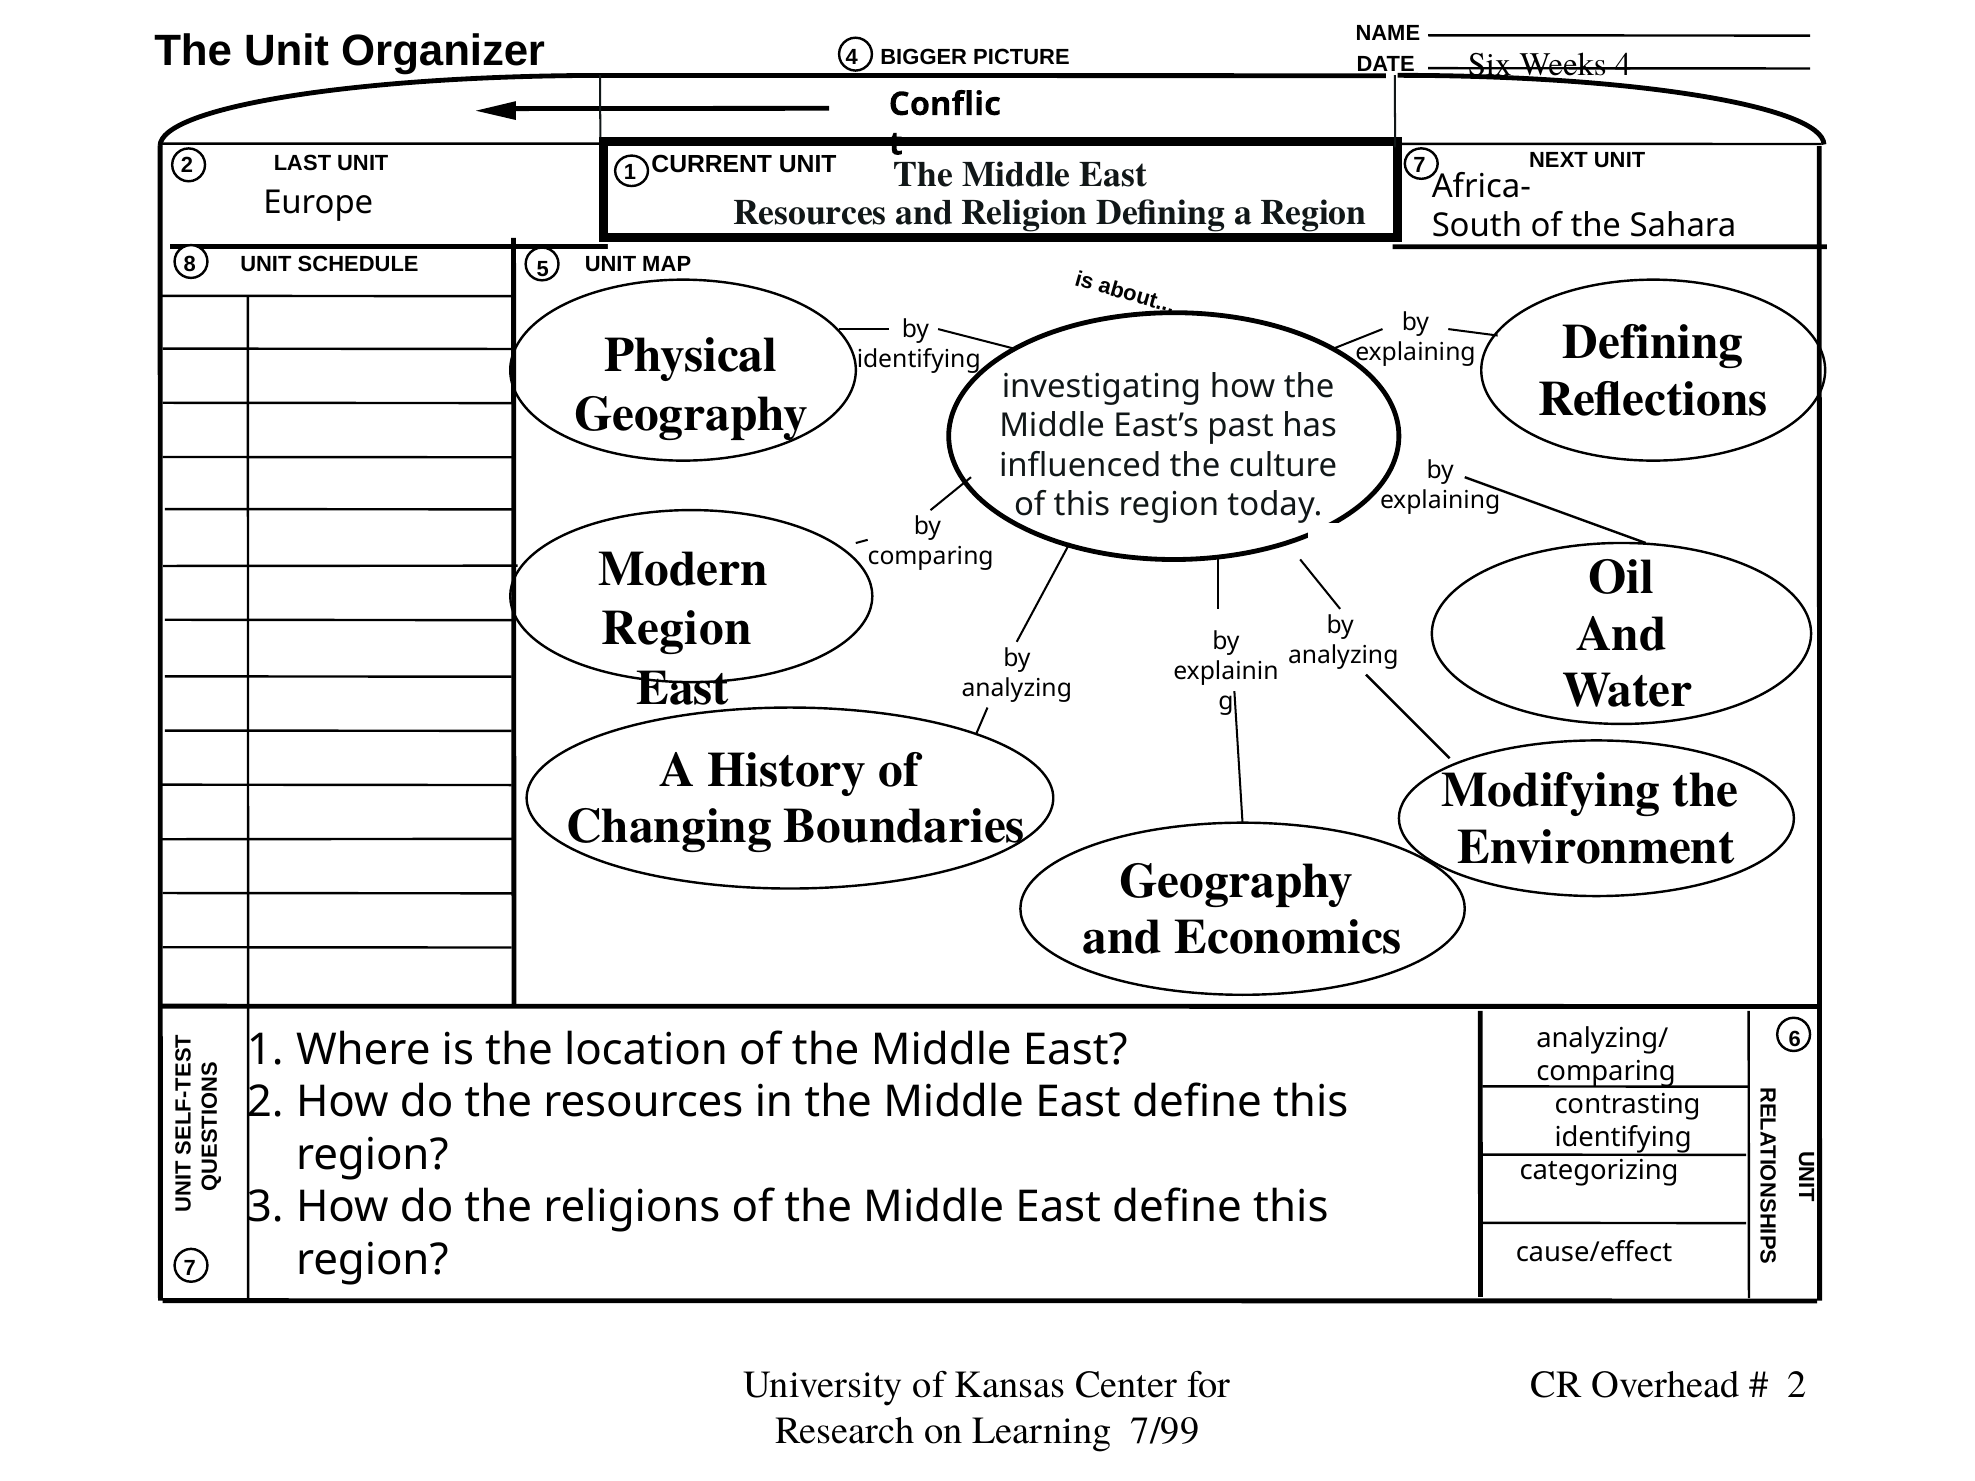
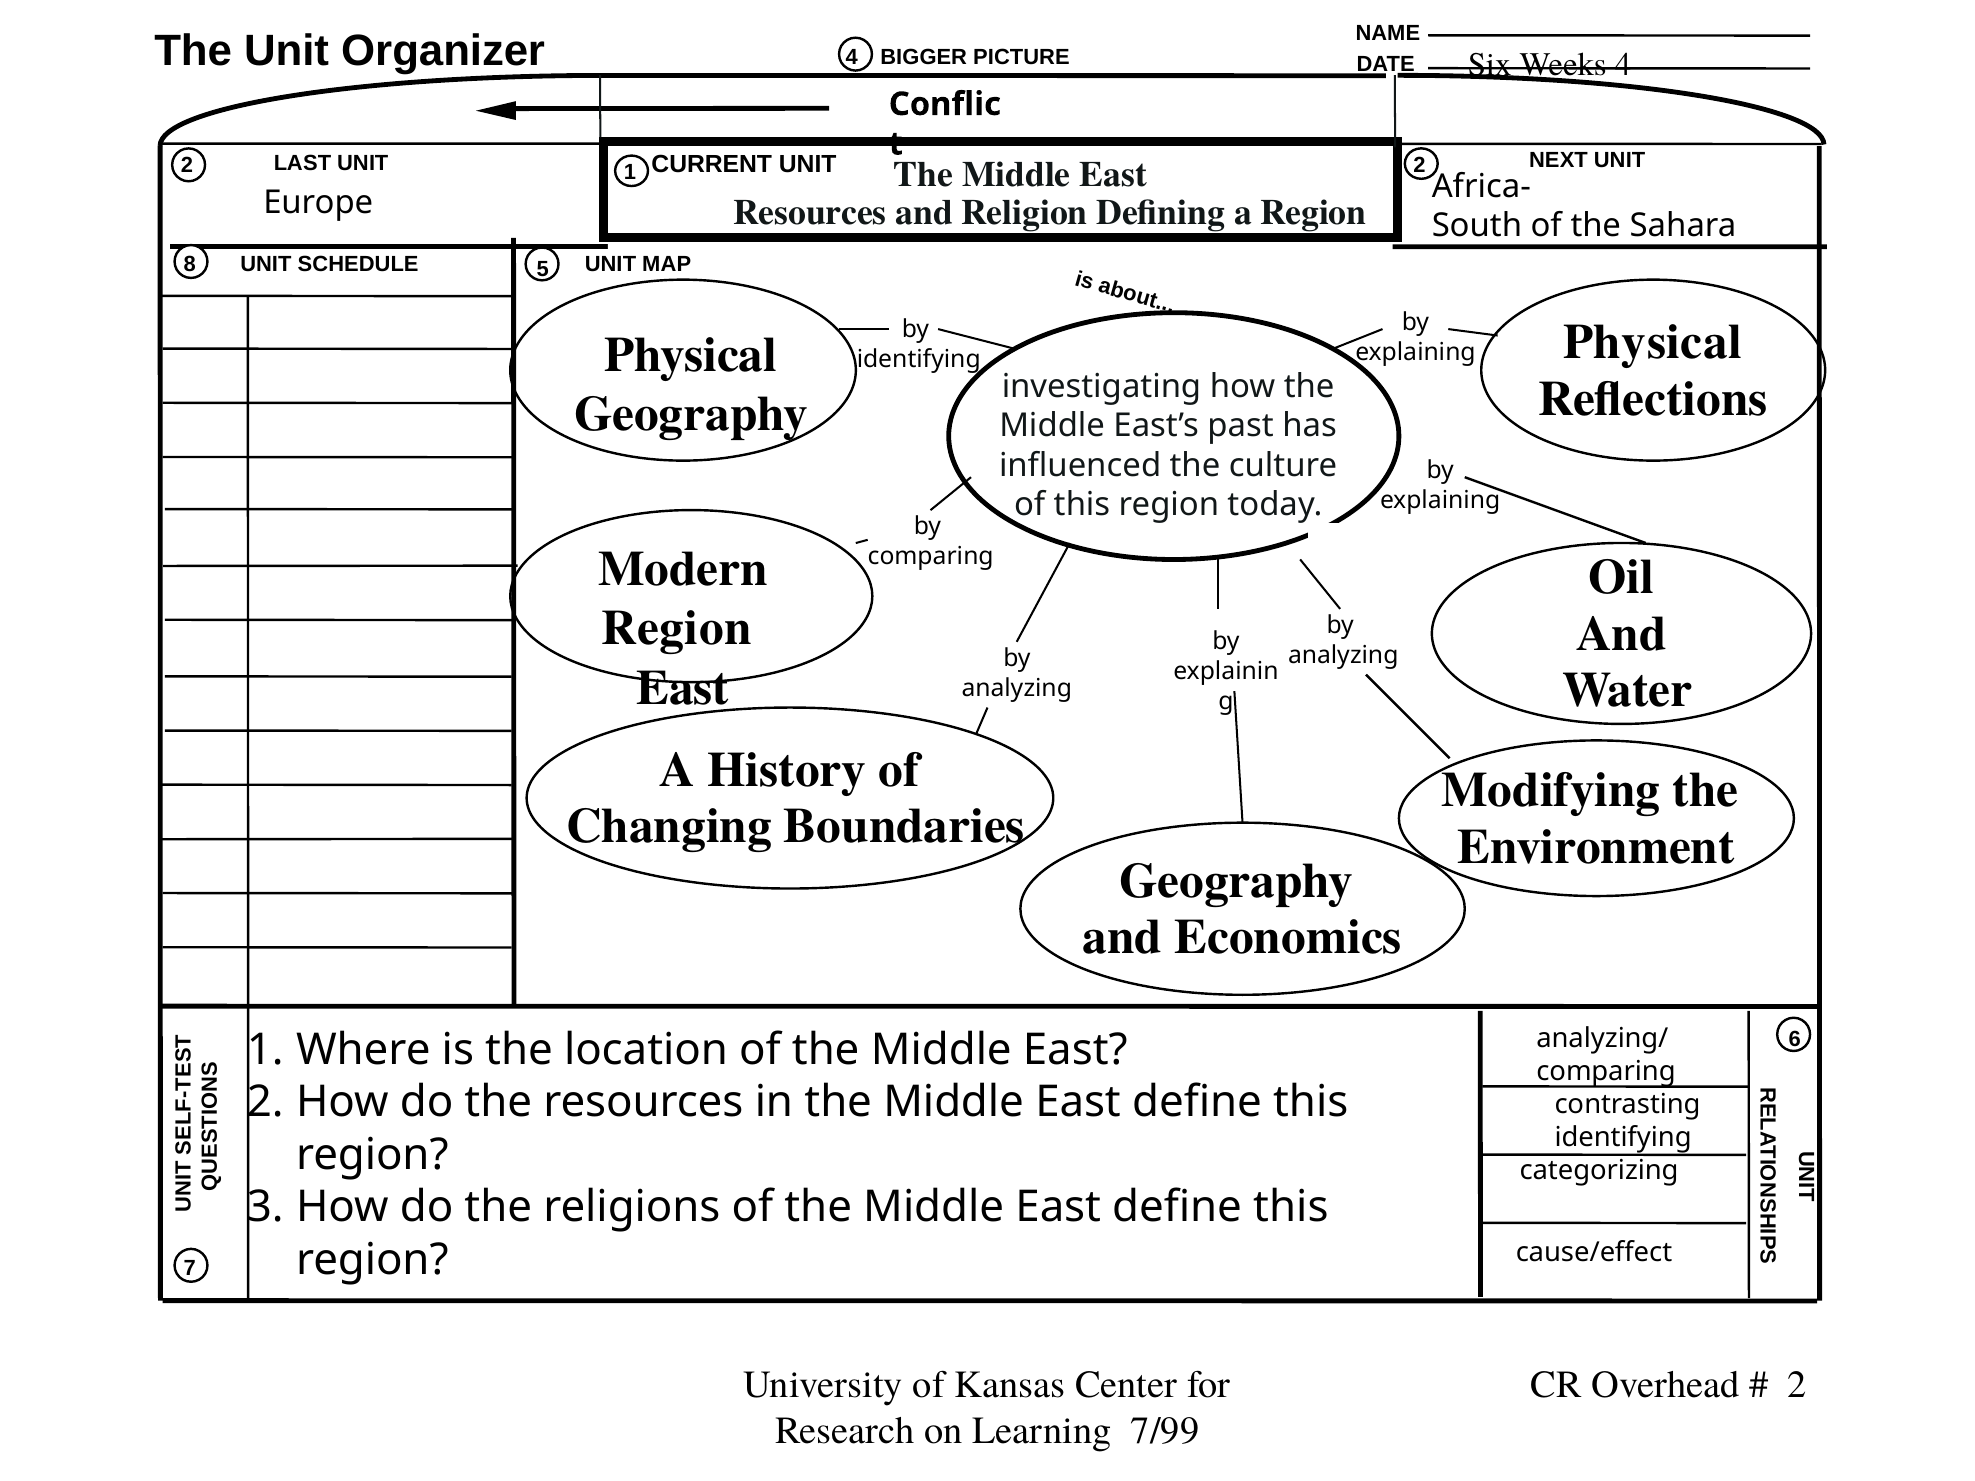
1 7: 7 -> 2 (1420, 165)
Defining: Defining -> Physical (1653, 343)
